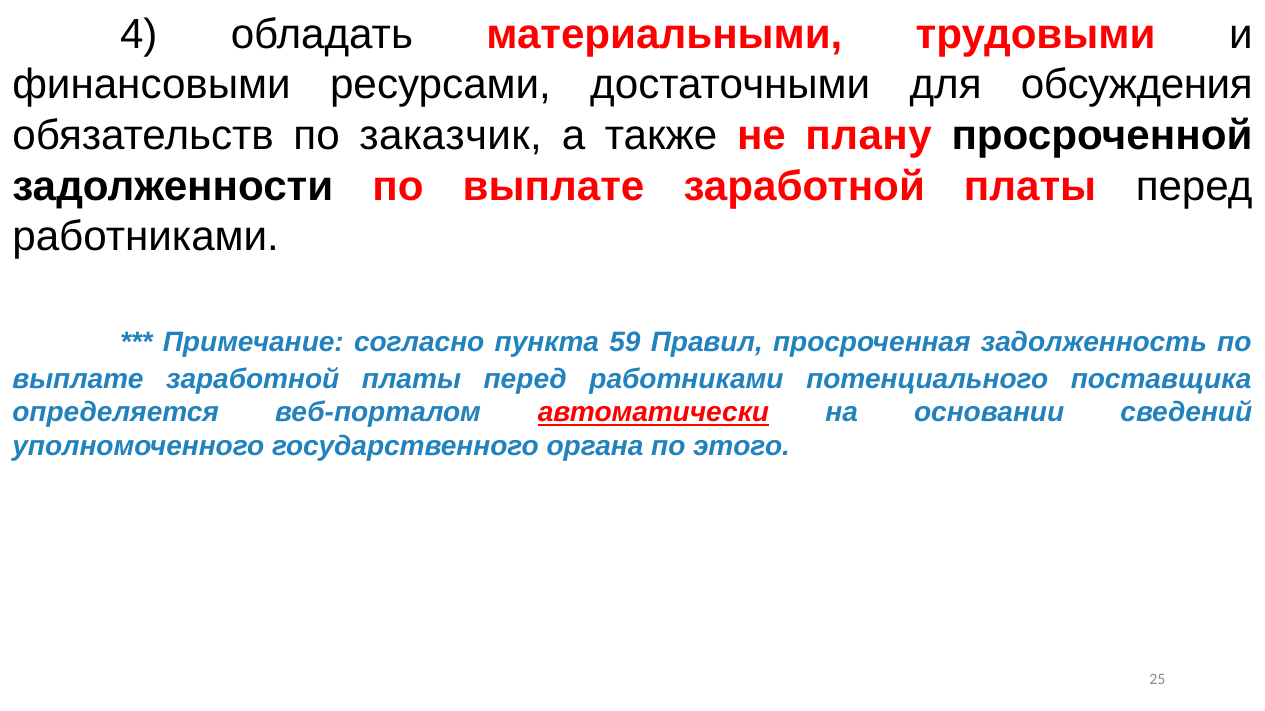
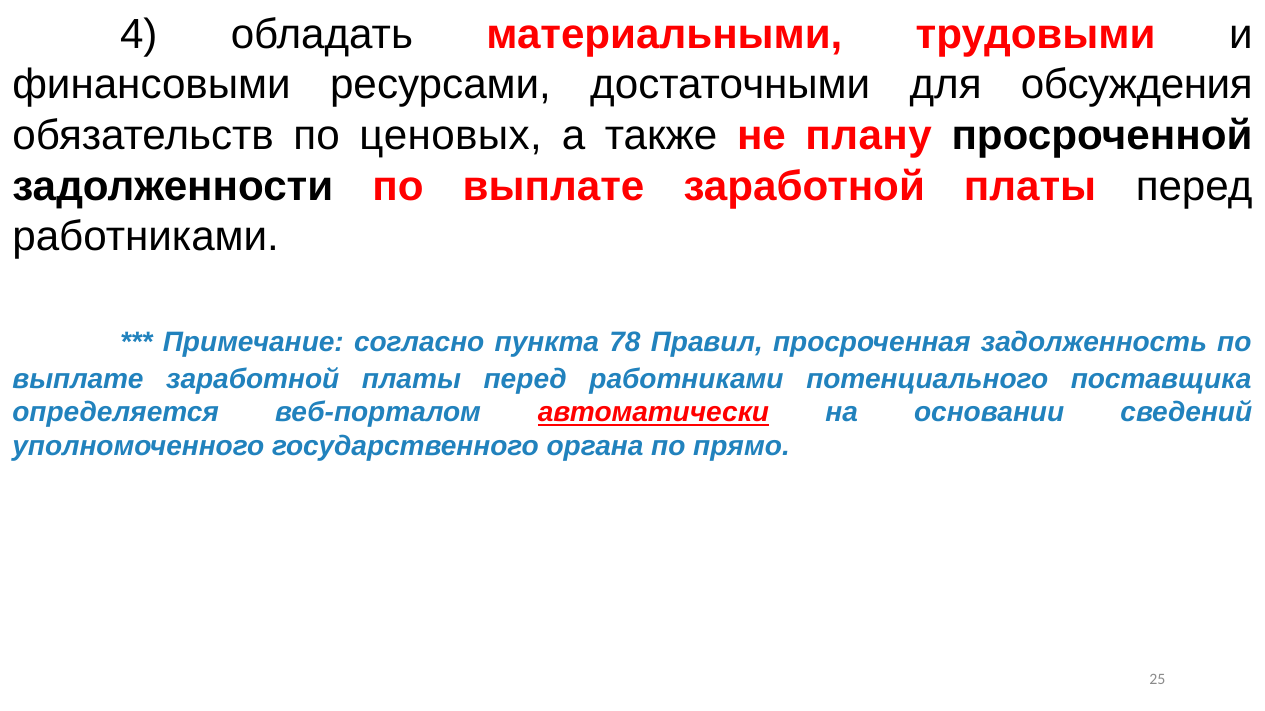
заказчик: заказчик -> ценовых (451, 136)
59: 59 -> 78 (625, 343)
этого: этого -> прямо (741, 447)
